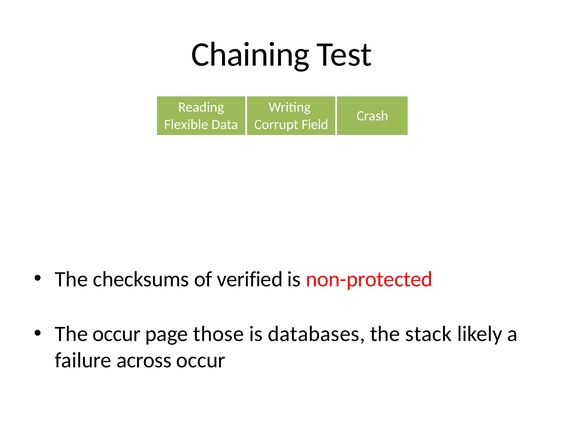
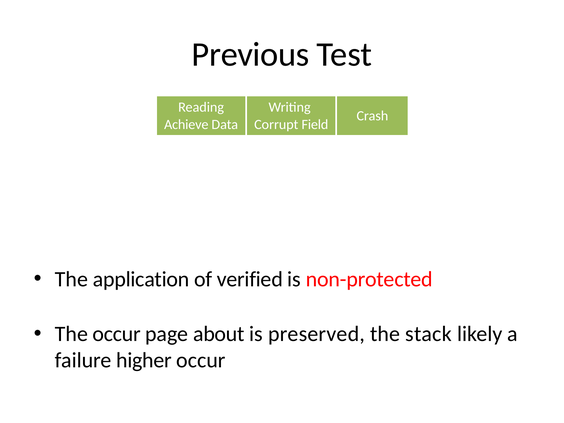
Chaining: Chaining -> Previous (250, 55)
Flexible: Flexible -> Achieve (186, 124)
checksums: checksums -> application (141, 279)
those: those -> about (219, 334)
databases: databases -> preserved (316, 334)
across: across -> higher (144, 360)
